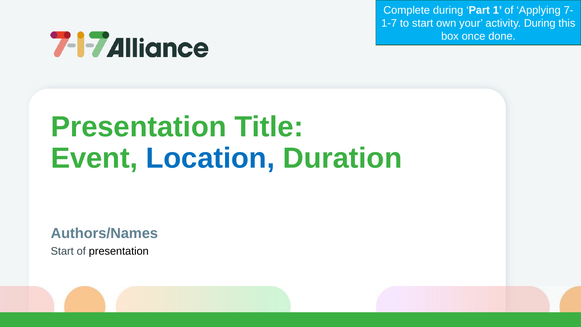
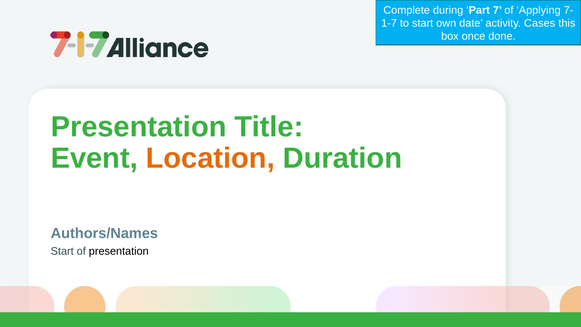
1: 1 -> 7 (497, 10)
your: your -> date (471, 23)
activity During: During -> Cases (540, 23)
Location colour: blue -> orange (210, 158)
